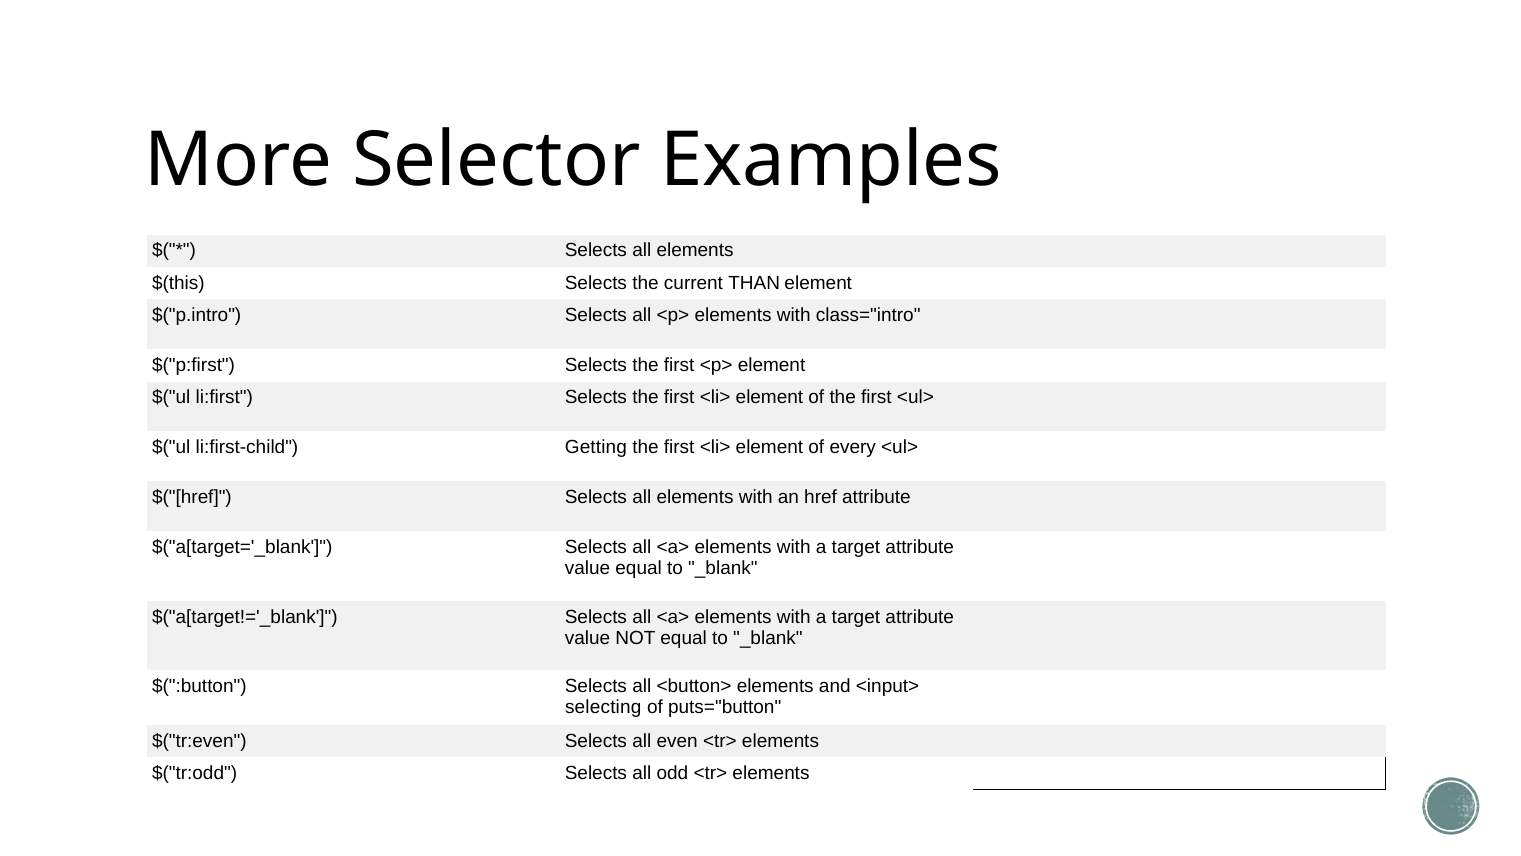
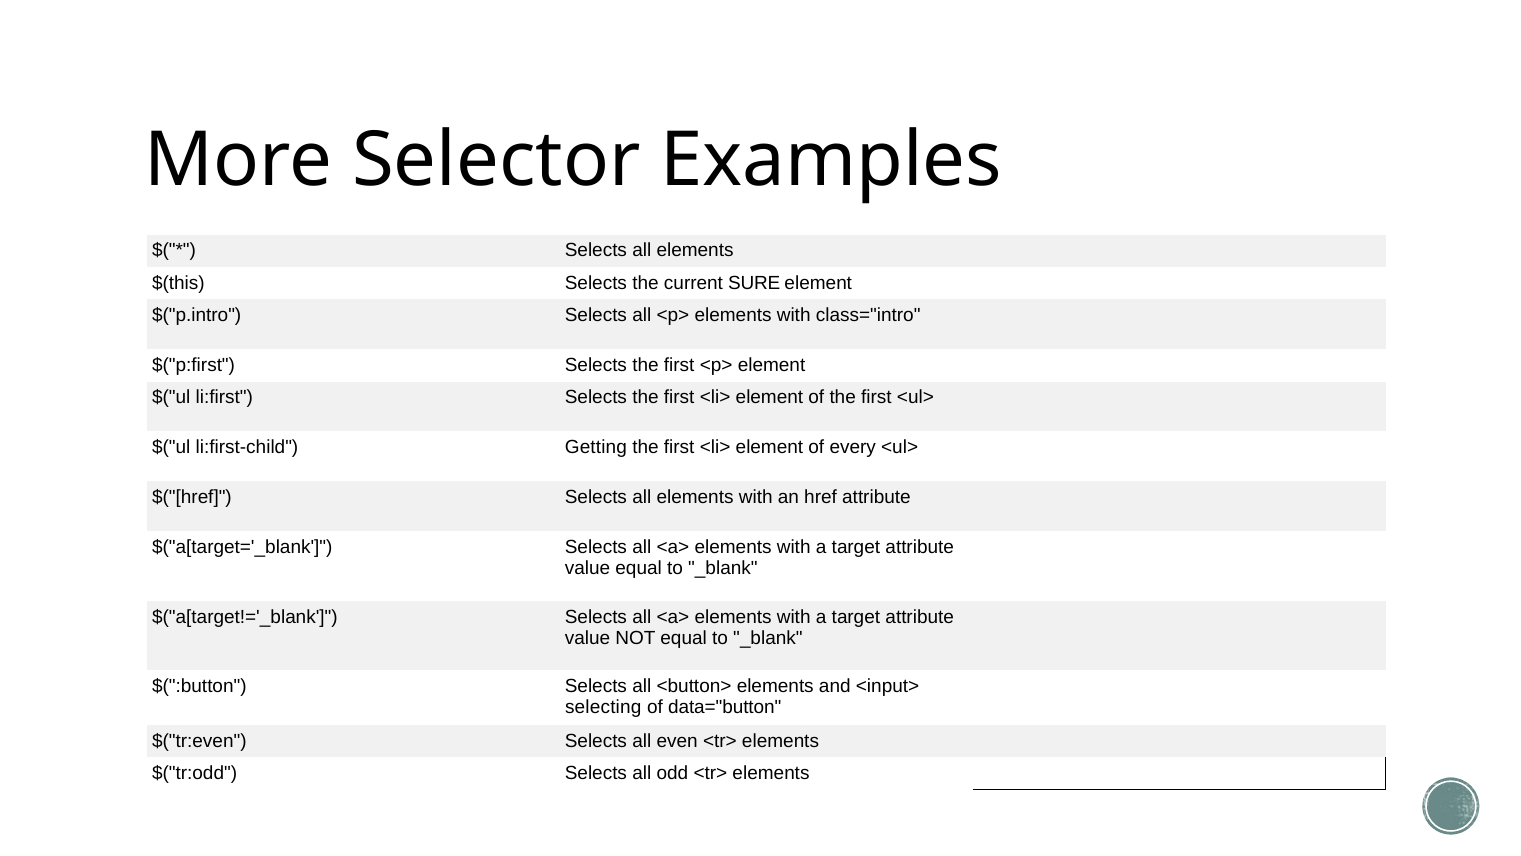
THAN: THAN -> SURE (754, 283)
puts="button: puts="button -> data="button (725, 707)
